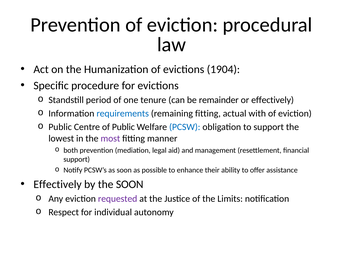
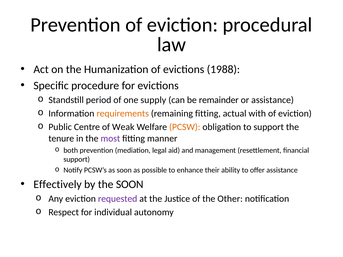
1904: 1904 -> 1988 (223, 69)
tenure: tenure -> supply (153, 100)
or effectively: effectively -> assistance (273, 100)
requirements colour: blue -> orange (123, 114)
of Public: Public -> Weak (123, 127)
PCSW colour: blue -> orange (185, 127)
lowest: lowest -> tenure (61, 139)
Limits: Limits -> Other (230, 199)
